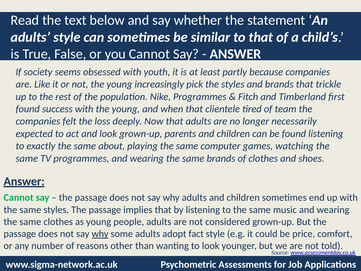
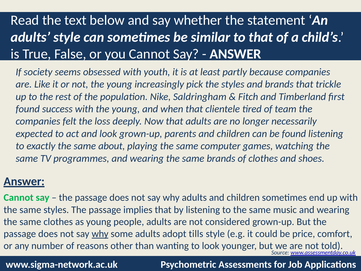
Nike Programmes: Programmes -> Saldringham (200, 97)
fact: fact -> tills (196, 234)
